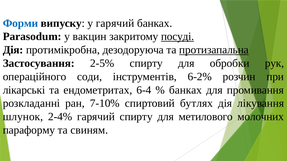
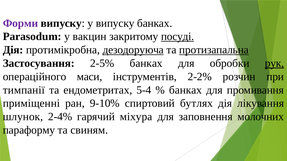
Форми colour: blue -> purple (20, 23)
у гарячий: гарячий -> випуску (115, 23)
дезодоруюча underline: none -> present (133, 50)
2-5% спирту: спирту -> банках (146, 63)
рук underline: none -> present (274, 63)
соди: соди -> маси (90, 77)
6-2%: 6-2% -> 2-2% (200, 77)
лікарські: лікарські -> тимпанії (24, 90)
6-4: 6-4 -> 5-4 (144, 90)
розкладанні: розкладанні -> приміщенні (31, 104)
7-10%: 7-10% -> 9-10% (105, 104)
гарячий спирту: спирту -> міхура (136, 117)
метилового: метилового -> заповнення (206, 117)
